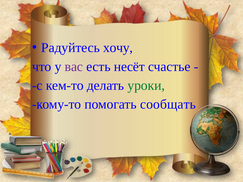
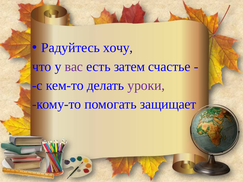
несёт: несёт -> затем (129, 67)
уроки colour: green -> purple (146, 86)
сообщать: сообщать -> защищает (168, 104)
